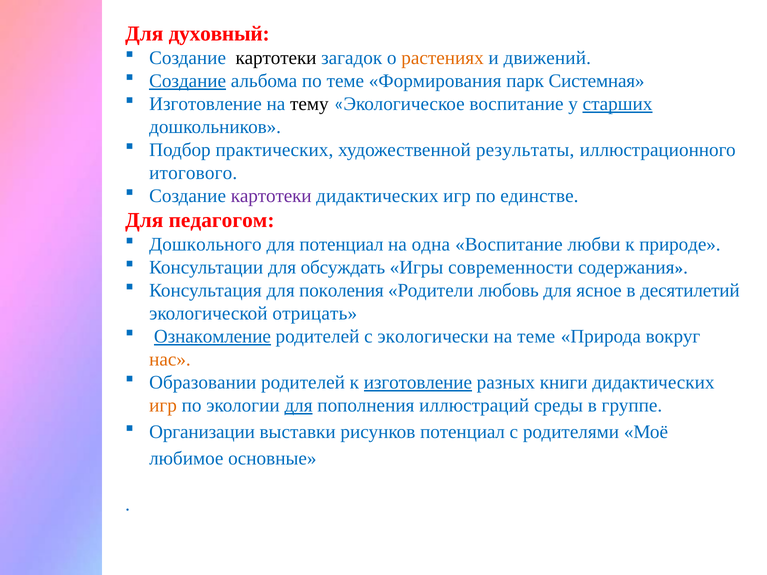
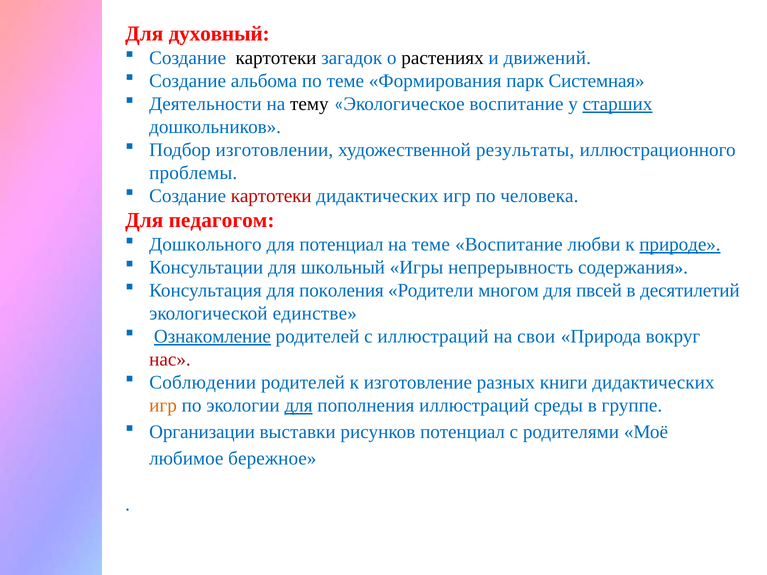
растениях colour: orange -> black (443, 58)
Создание underline: present -> none (188, 81)
Изготовление: Изготовление -> Деятельности (205, 104)
практических: практических -> изготовлении (274, 150)
итогового: итогового -> проблемы (193, 173)
картотеки colour: purple -> red (271, 196)
единстве: единстве -> человека (539, 196)
на одна: одна -> теме (431, 245)
природе underline: none -> present (680, 245)
обсуждать: обсуждать -> школьный (343, 268)
современности: современности -> непрерывность (511, 268)
любовь: любовь -> многом (509, 291)
ясное: ясное -> пвсей (599, 291)
отрицать: отрицать -> единстве (315, 314)
с экологически: экологически -> иллюстраций (433, 337)
на теме: теме -> свои (536, 337)
нас colour: orange -> red (170, 360)
Образовании: Образовании -> Соблюдении (203, 383)
изготовление underline: present -> none (418, 383)
основные: основные -> бережное (272, 459)
